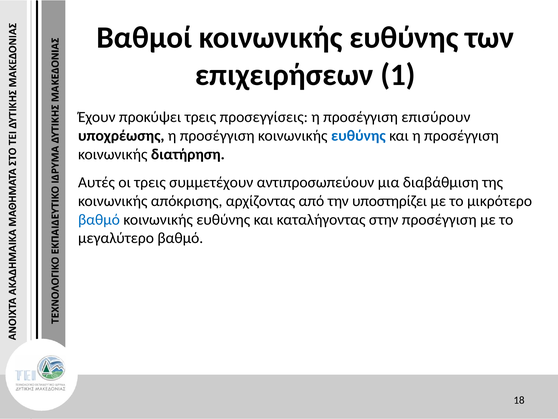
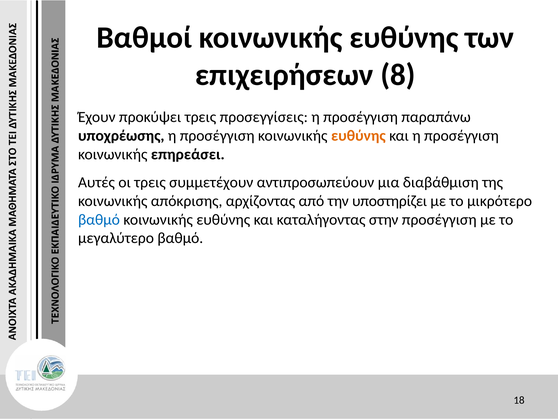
1: 1 -> 8 (398, 75)
επισύρουν: επισύρουν -> παραπάνω (436, 117)
ευθύνης colour: blue -> orange (358, 136)
διατήρηση: διατήρηση -> επηρεάσει (188, 154)
